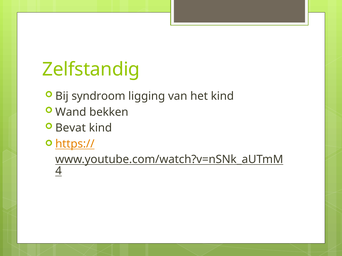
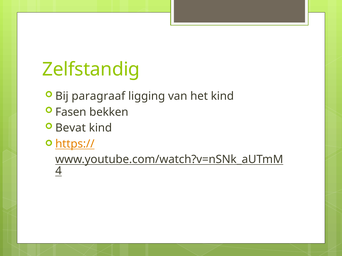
syndroom: syndroom -> paragraaf (98, 96)
Wand: Wand -> Fasen (71, 112)
